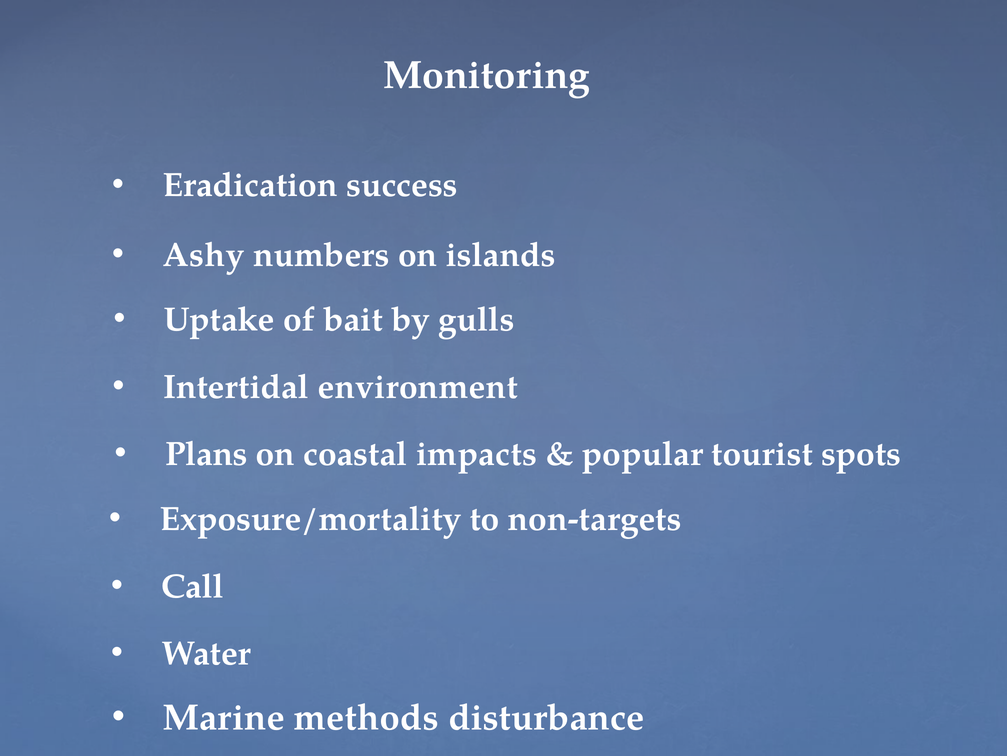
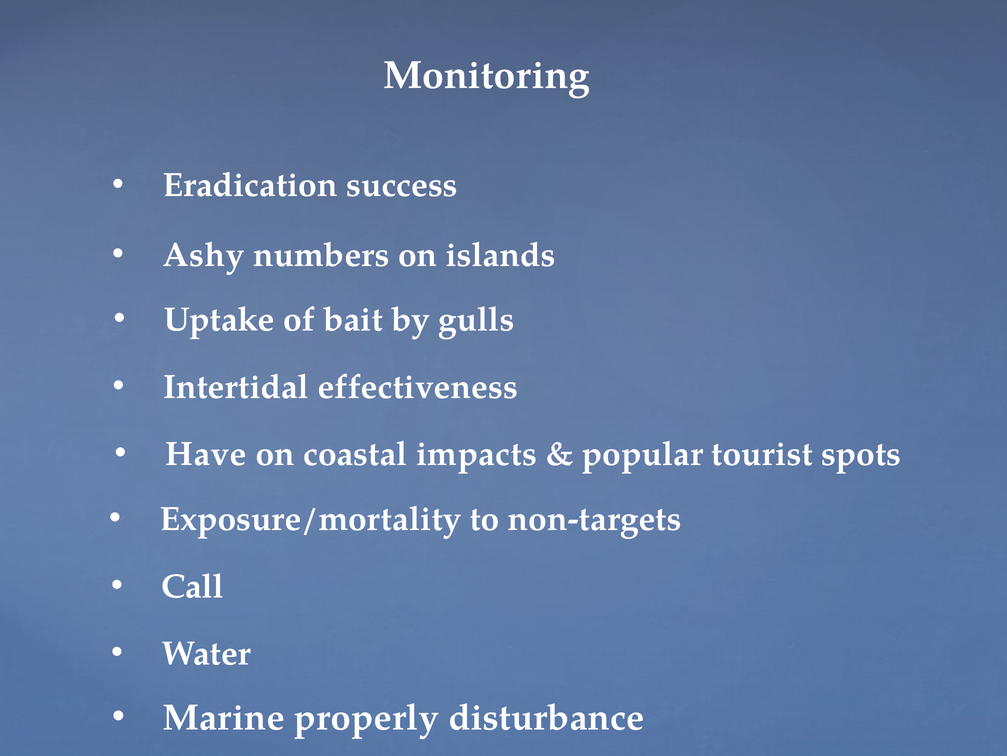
environment: environment -> effectiveness (418, 387)
Plans: Plans -> Have (206, 454)
methods: methods -> properly (366, 717)
